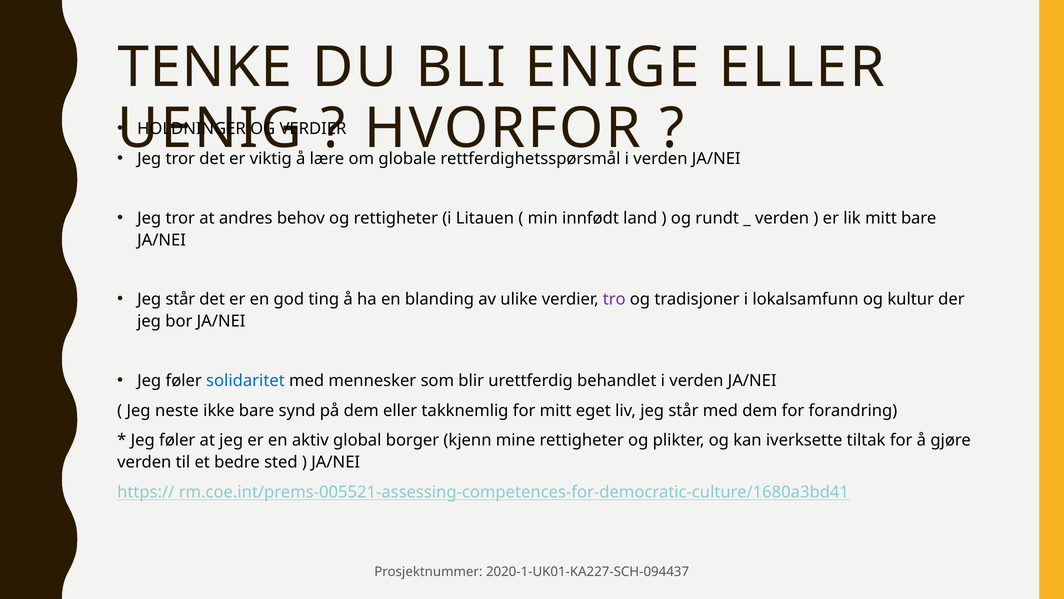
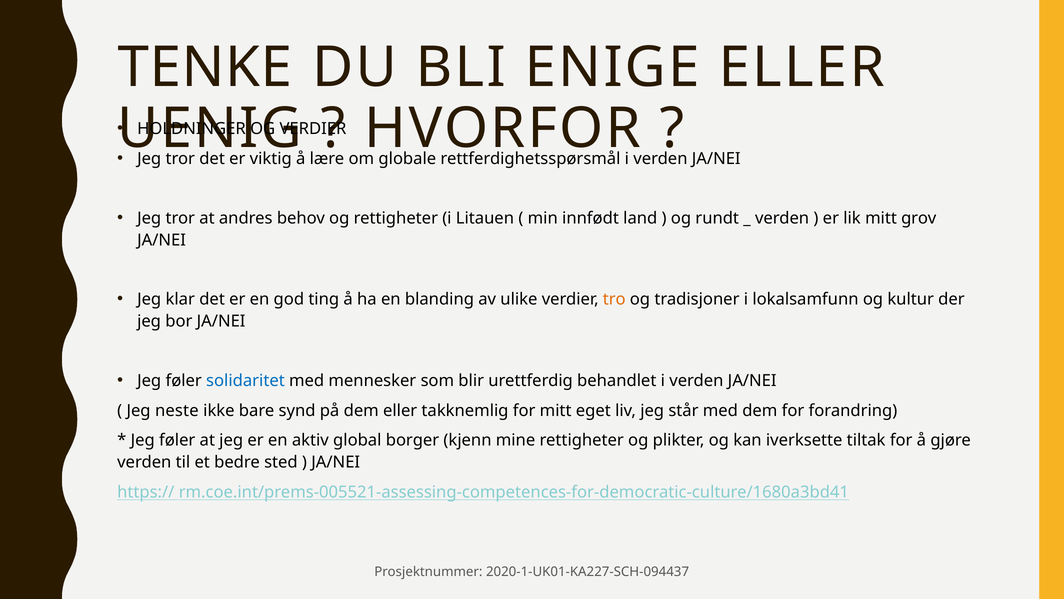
mitt bare: bare -> grov (919, 218)
står: står -> klar (180, 299)
tro colour: purple -> orange (614, 299)
